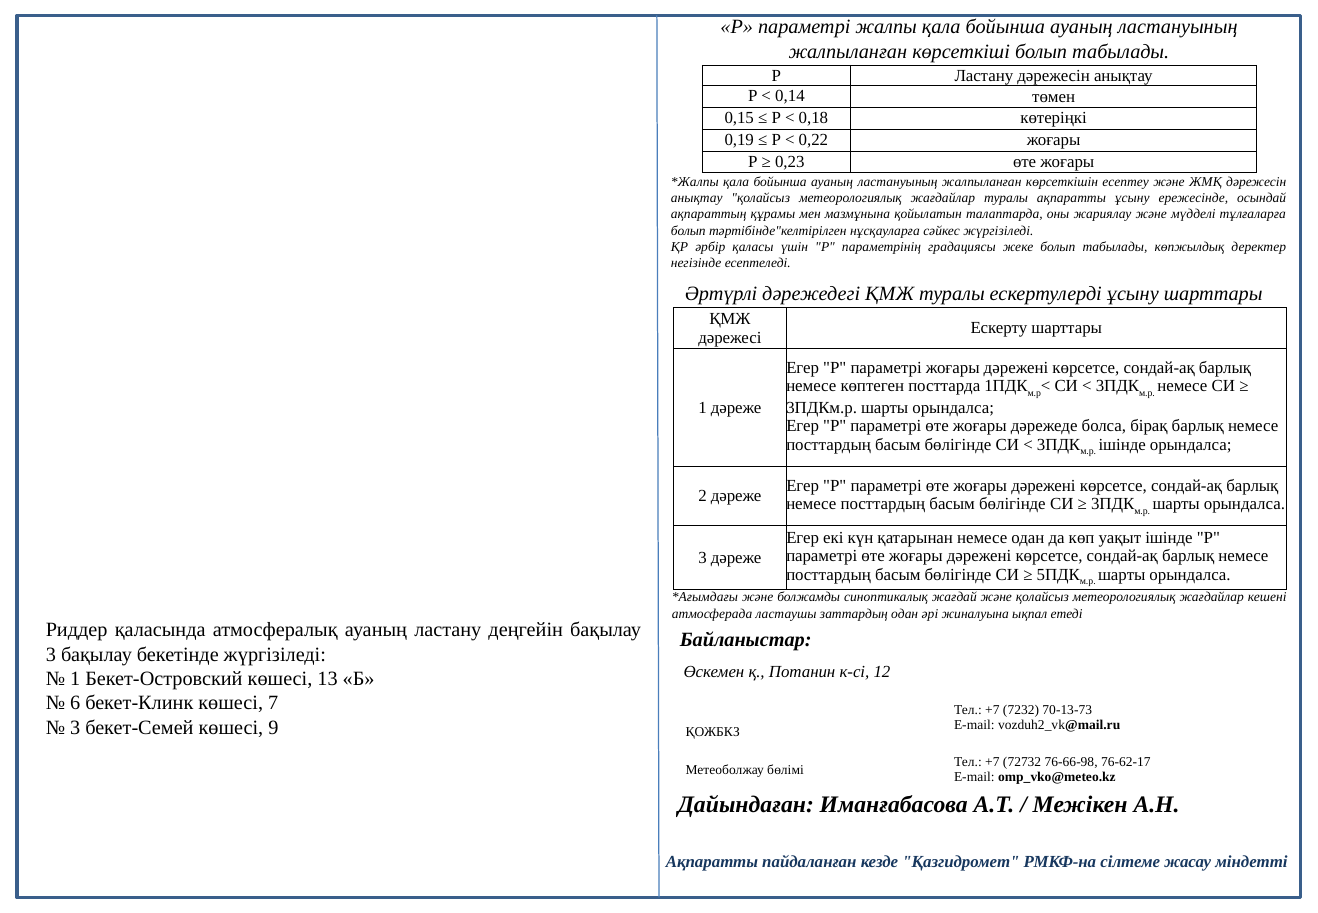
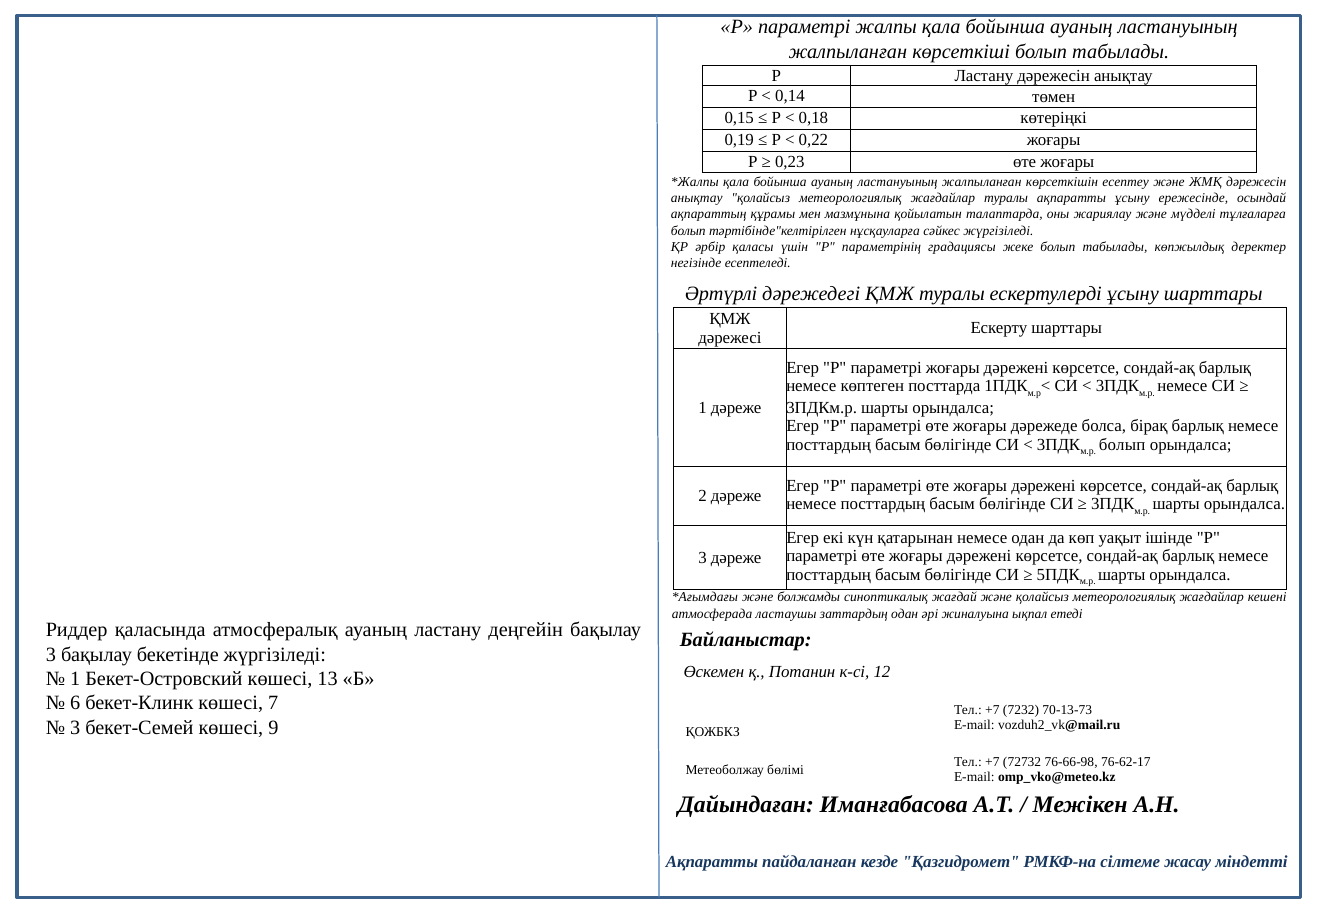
ішінде: ішінде -> болып (1122, 445)
